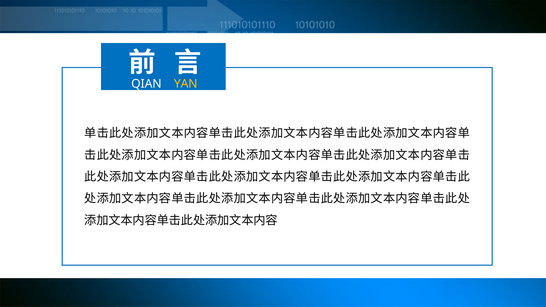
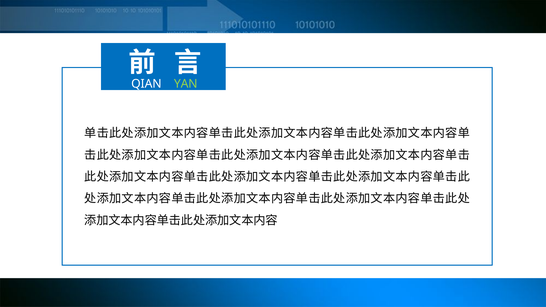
YAN colour: yellow -> light green (186, 84)
